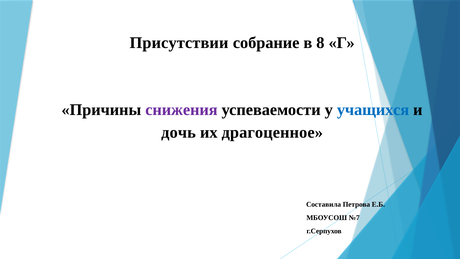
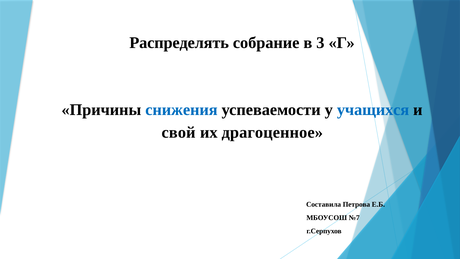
Присутствии: Присутствии -> Распределять (179, 43)
8: 8 -> 3 (320, 43)
снижения colour: purple -> blue (181, 110)
дочь: дочь -> свой (179, 132)
